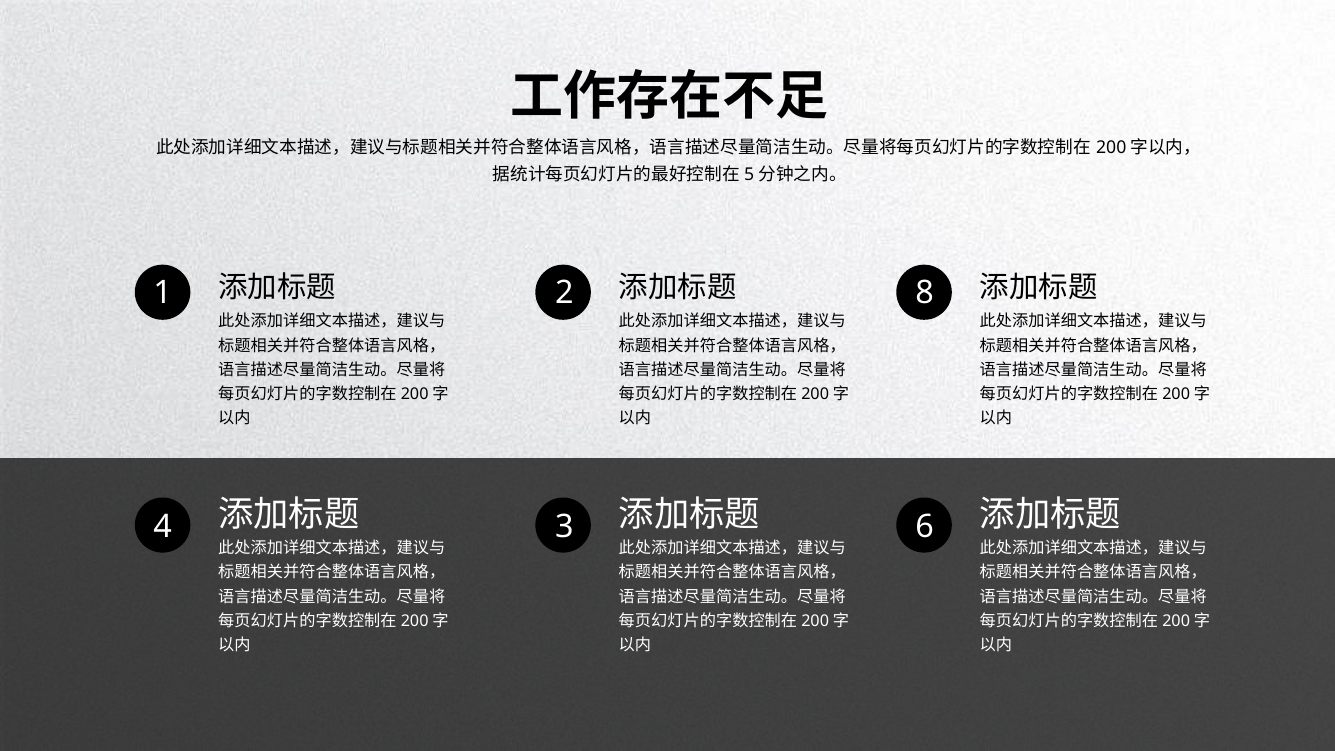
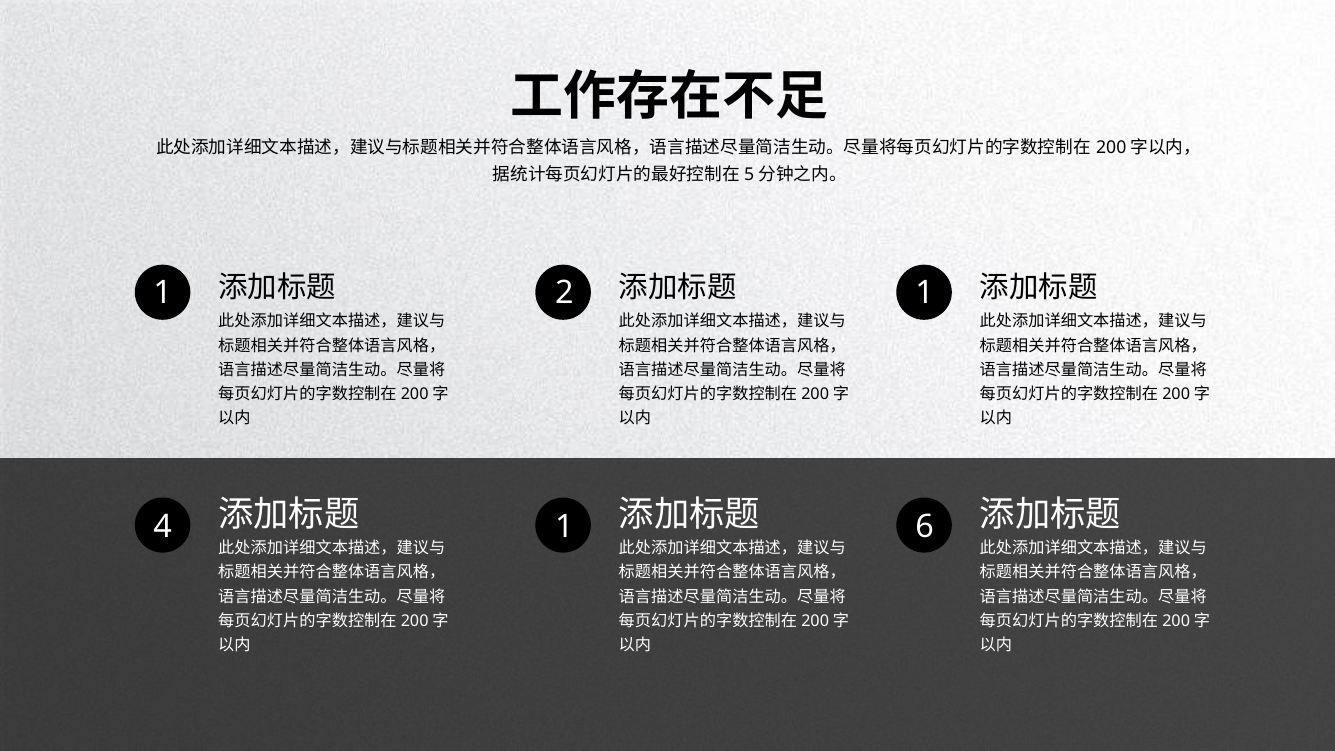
2 8: 8 -> 1 (925, 292)
4 3: 3 -> 1 (564, 526)
